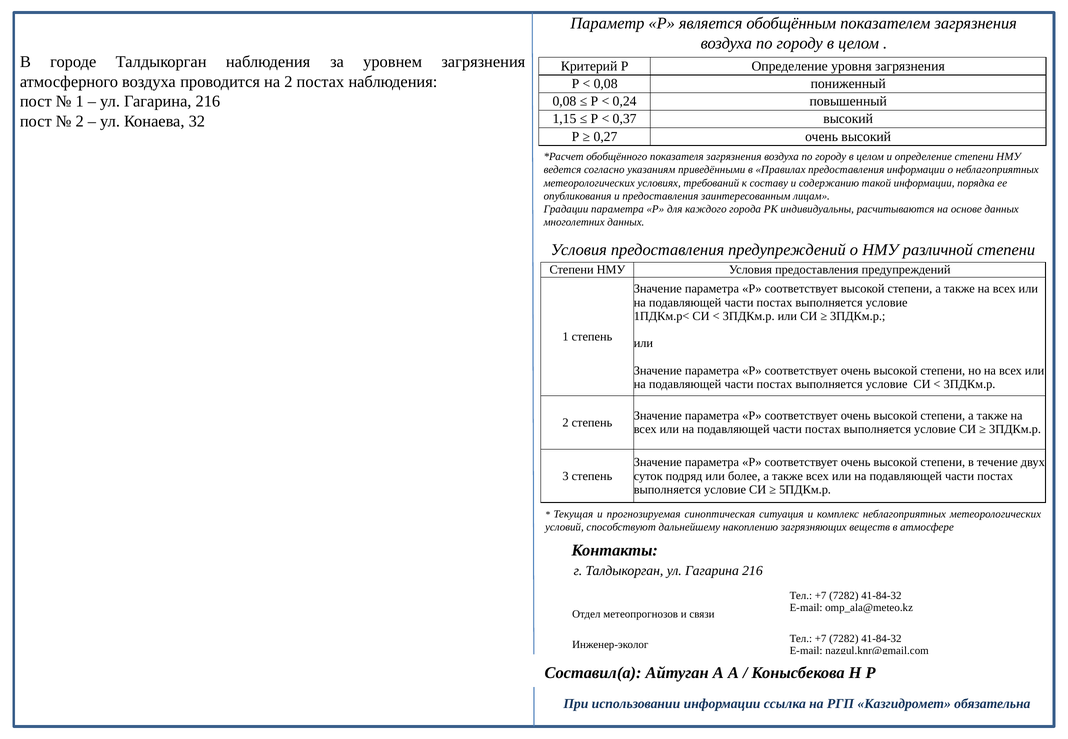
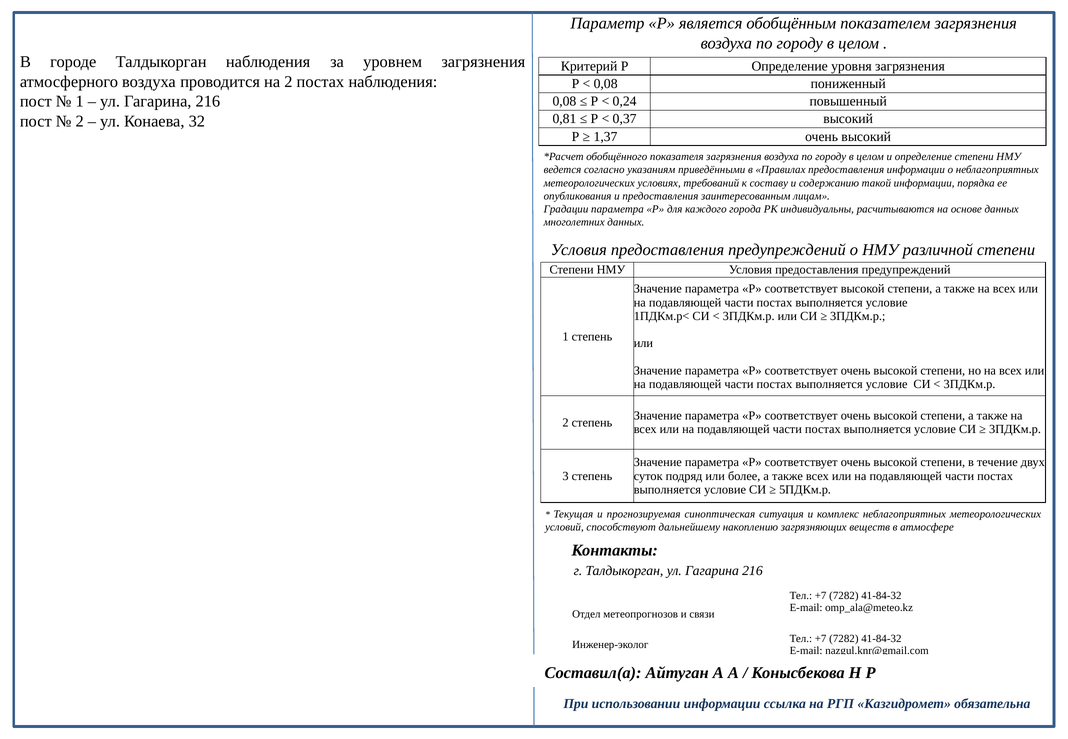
1,15: 1,15 -> 0,81 (564, 119)
0,27: 0,27 -> 1,37 (605, 137)
